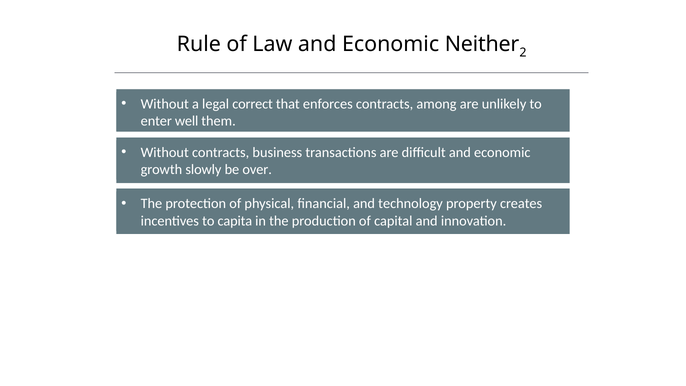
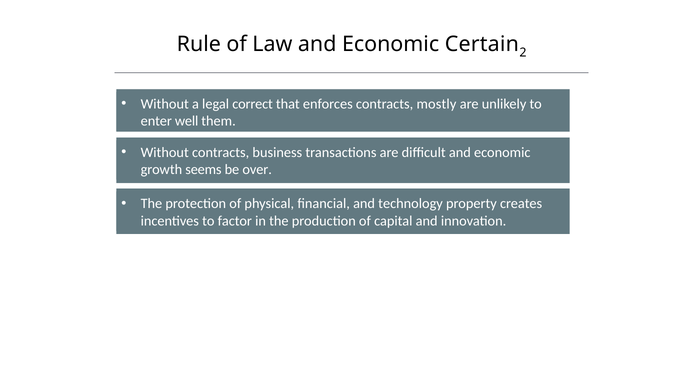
Neither: Neither -> Certain (482, 44)
among: among -> mostly (436, 104)
slowly: slowly -> seems (203, 169)
capita: capita -> factor (235, 221)
